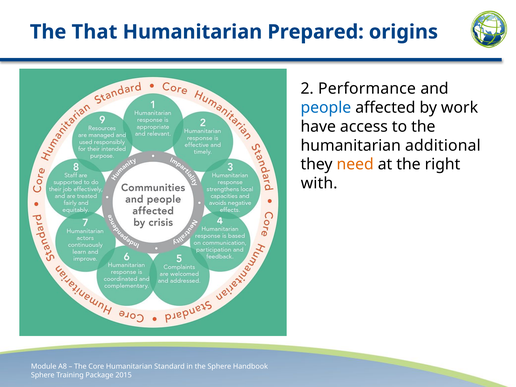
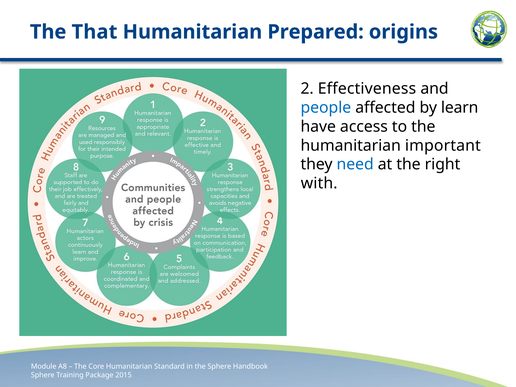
Performance: Performance -> Effectiveness (367, 89)
work: work -> learn (460, 108)
additional: additional -> important (443, 146)
need colour: orange -> blue (355, 164)
